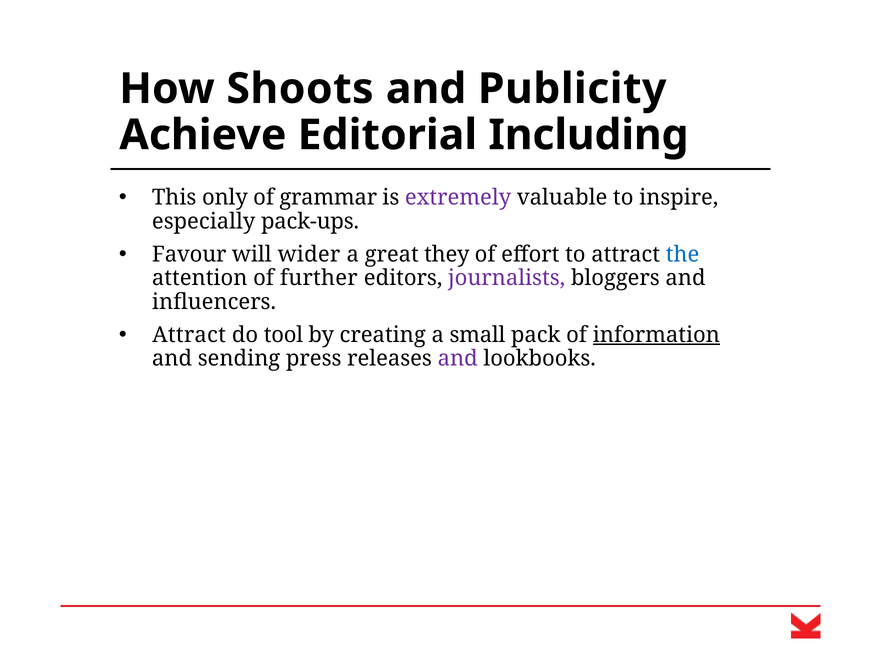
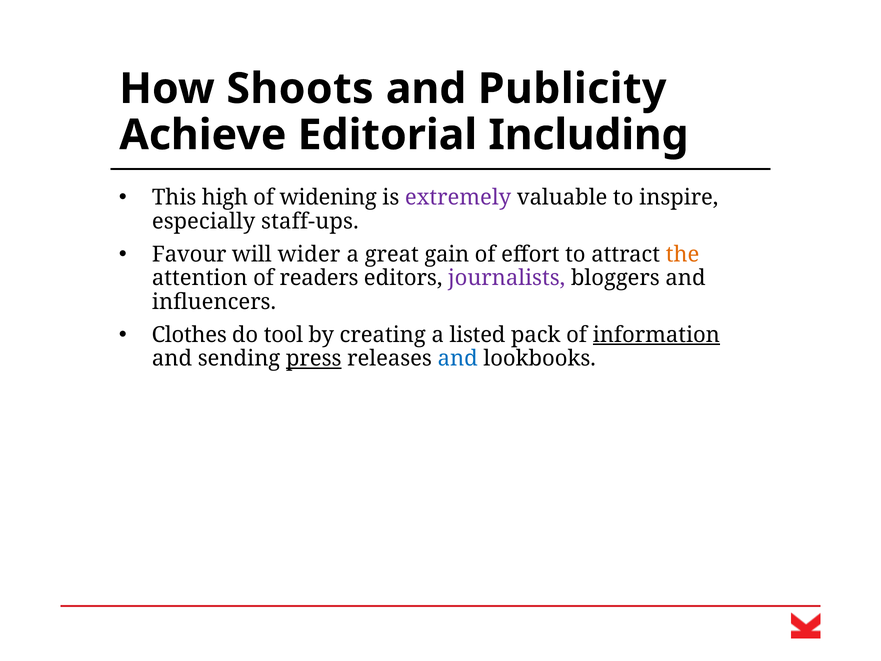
only: only -> high (225, 197)
grammar: grammar -> widening (328, 197)
pack-ups: pack-ups -> staff-ups (310, 221)
they: they -> gain (447, 254)
the colour: blue -> orange (683, 254)
further: further -> readers (319, 278)
Attract: Attract -> Clothes (189, 335)
small: small -> listed (477, 335)
press underline: none -> present (314, 359)
and colour: purple -> blue (458, 359)
